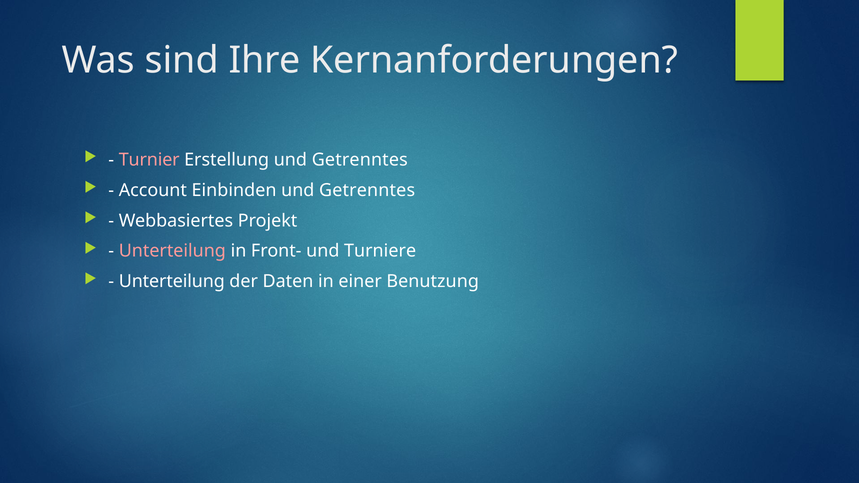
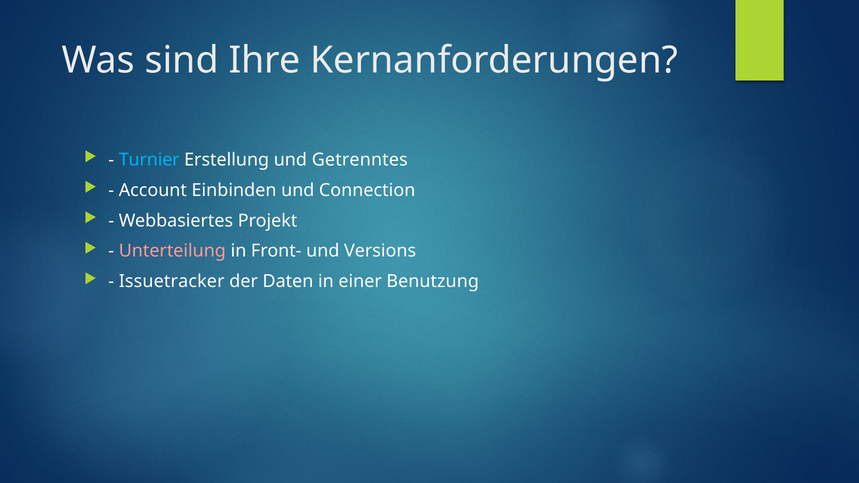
Turnier colour: pink -> light blue (149, 160)
Getrenntes: Getrenntes -> Connection (367, 190)
Turniere: Turniere -> Versions (380, 251)
Unterteilung: Unterteilung -> Issuetracker (172, 282)
